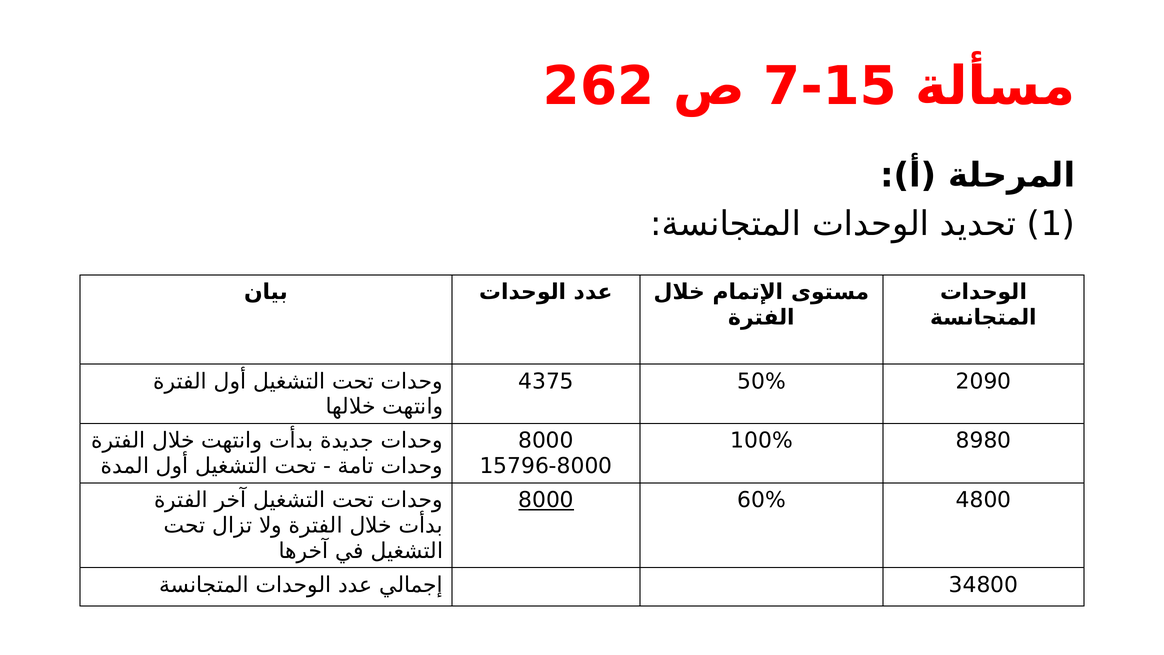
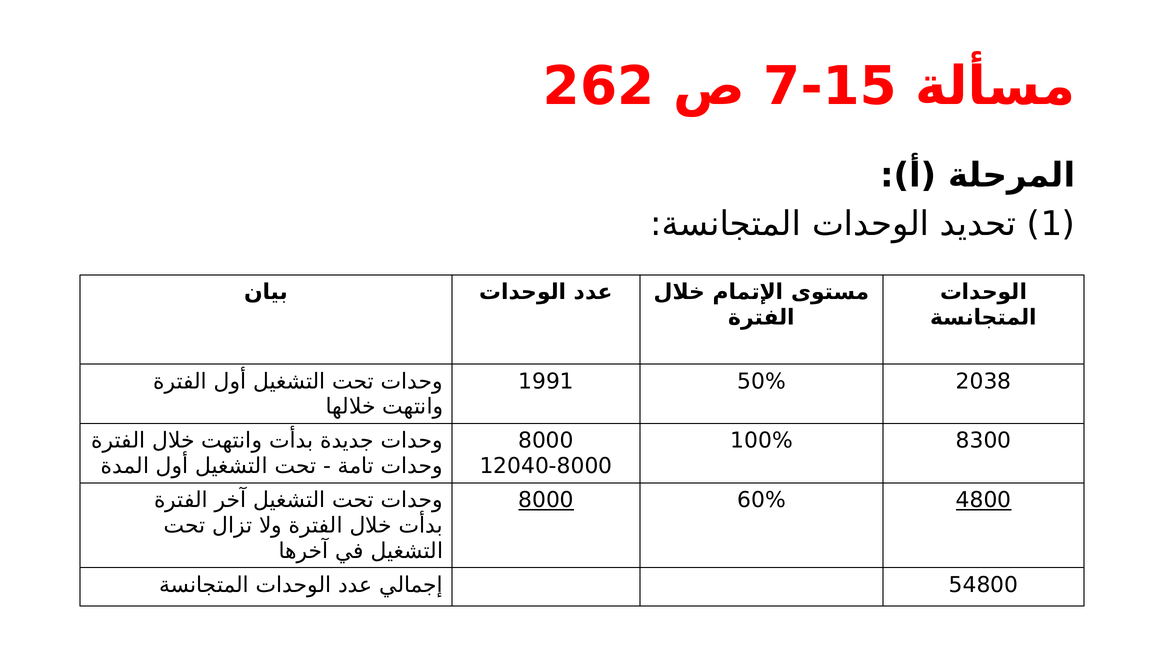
4375: 4375 -> 1991 (546, 381)
2090: 2090 -> 2038 (984, 381)
8980: 8980 -> 8300 (984, 441)
15796-8000: 15796-8000 -> 12040-8000 (546, 466)
4800 underline: none -> present (984, 500)
34800: 34800 -> 54800 (983, 585)
